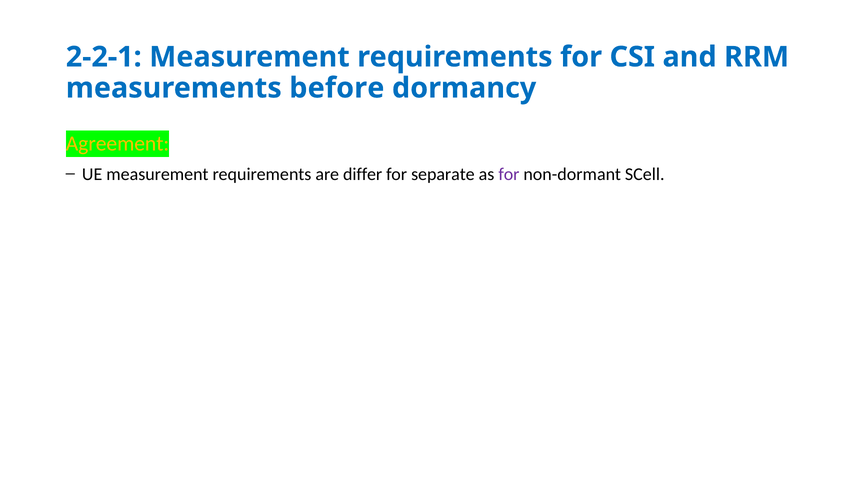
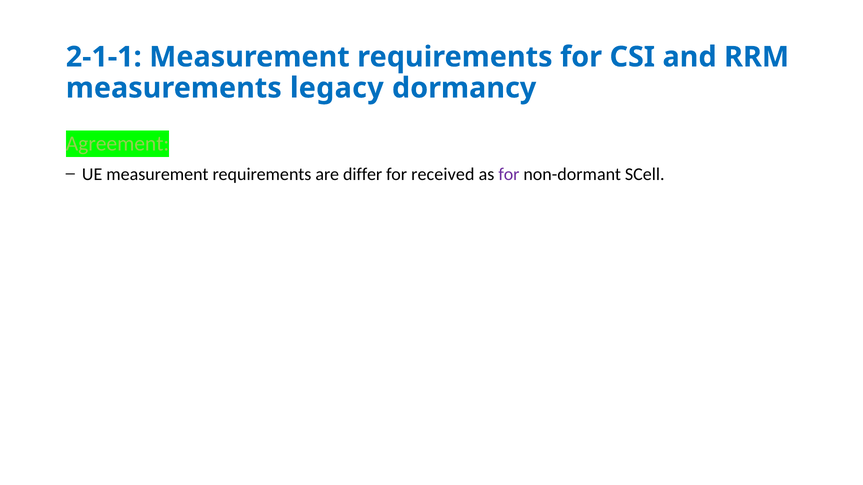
2-2-1: 2-2-1 -> 2-1-1 (104, 57)
before: before -> legacy (337, 88)
Agreement colour: yellow -> light green (117, 144)
separate: separate -> received (443, 174)
